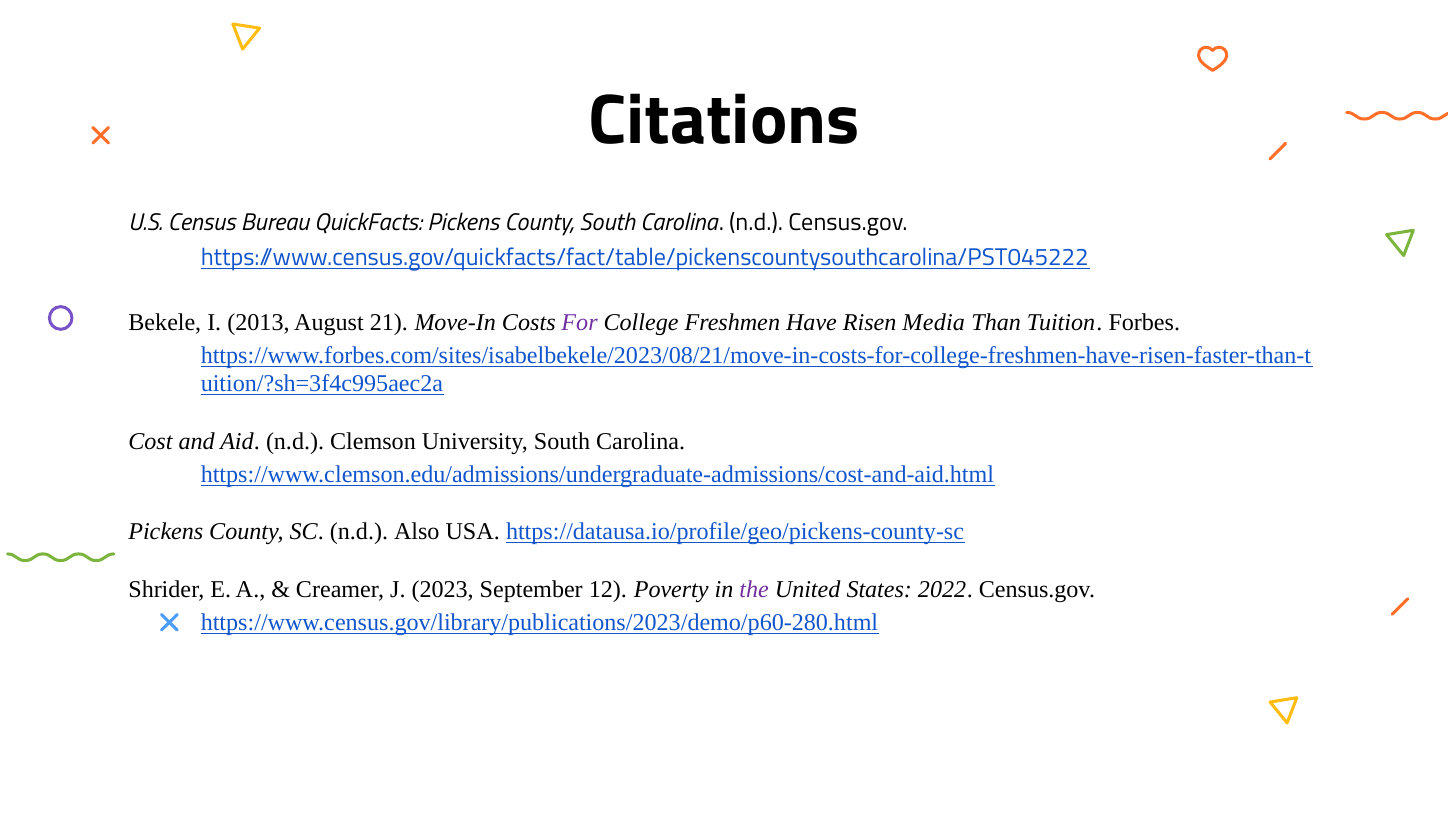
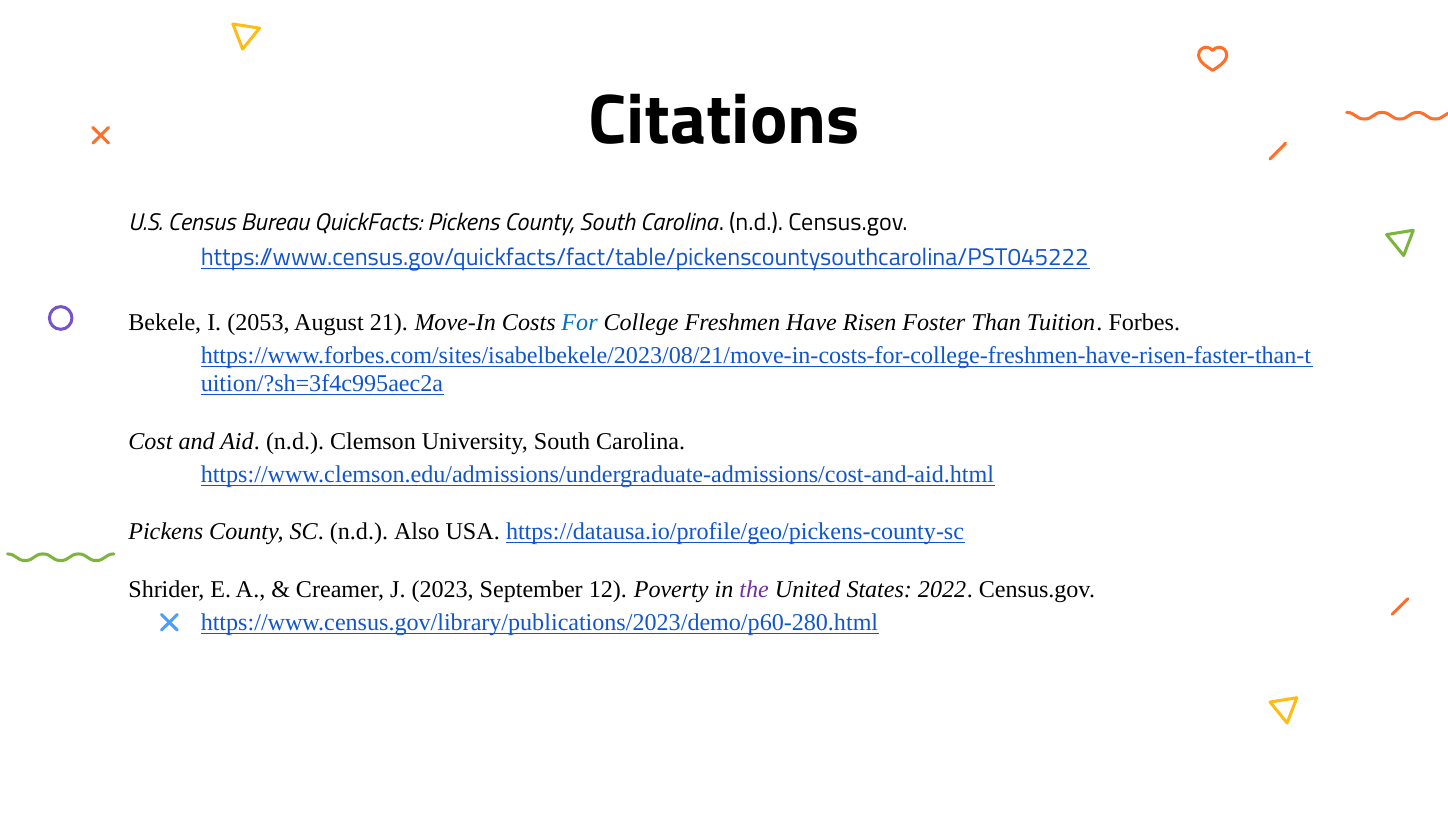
2013: 2013 -> 2053 (258, 323)
For colour: purple -> blue (580, 323)
Media: Media -> Foster (934, 323)
